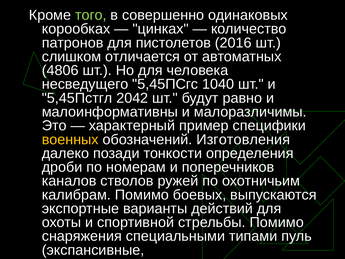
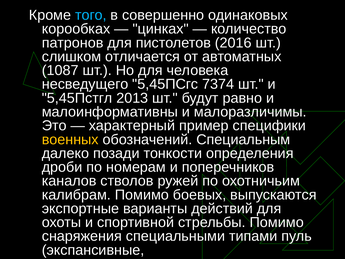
того colour: light green -> light blue (91, 15)
4806: 4806 -> 1087 (60, 70)
1040: 1040 -> 7374 (218, 84)
2042: 2042 -> 2013 (132, 98)
Изготовления: Изготовления -> Специальным (243, 139)
